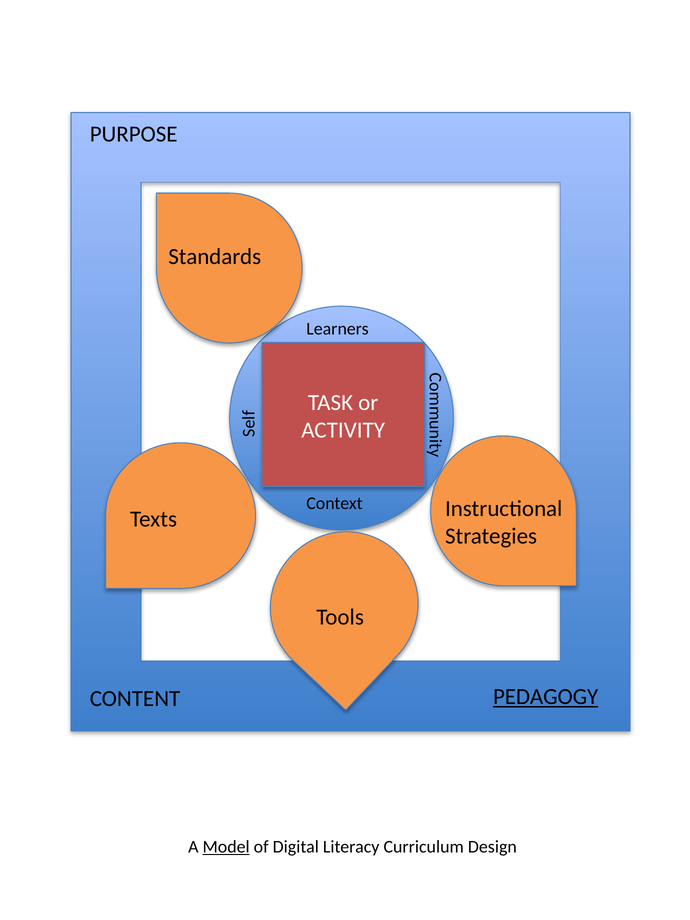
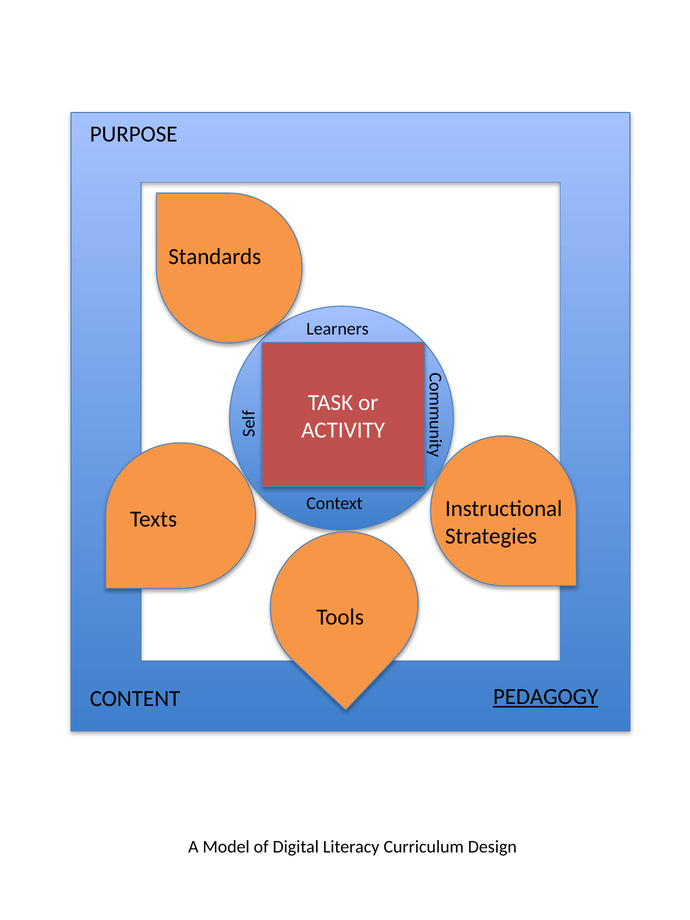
Model underline: present -> none (226, 847)
